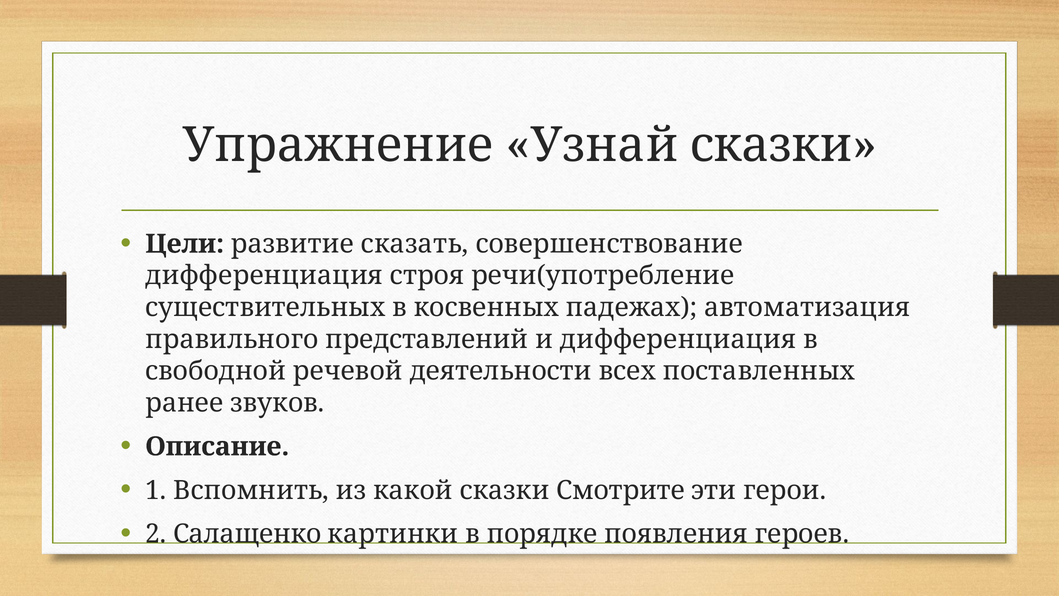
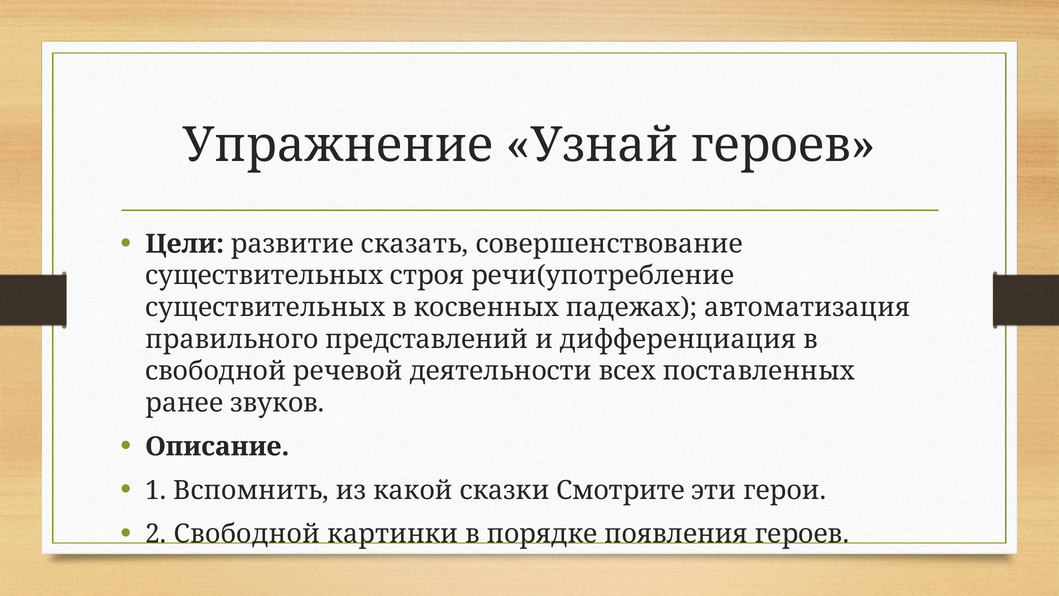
Узнай сказки: сказки -> героев (783, 145)
дифференциация: дифференциация -> существительных (264, 276)
2 Салащенко: Салащенко -> Свободной (247, 534)
